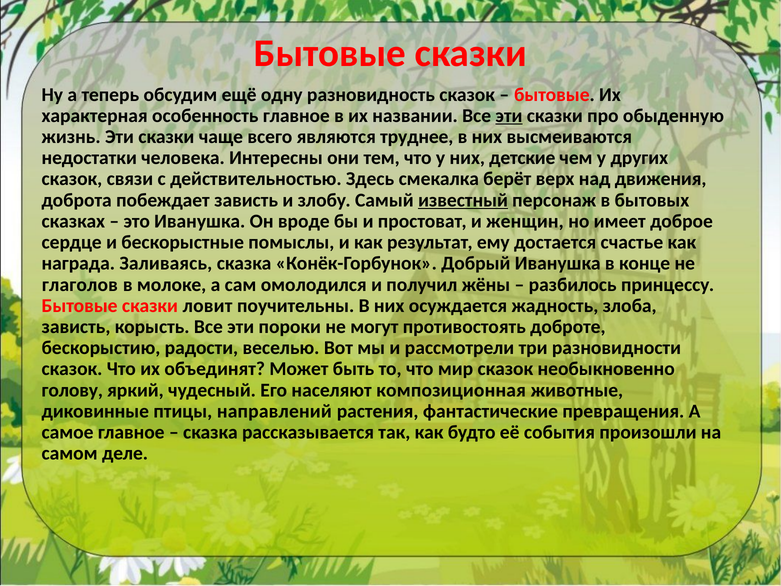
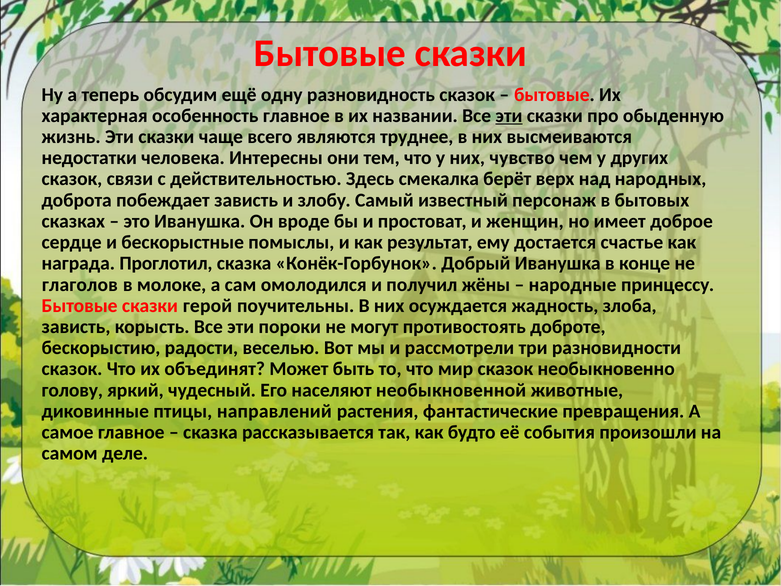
детские: детские -> чувство (522, 158)
движения: движения -> народных (661, 179)
известный underline: present -> none (463, 200)
Заливаясь: Заливаясь -> Проглотил (166, 263)
разбилось: разбилось -> народные (573, 284)
ловит: ловит -> герой (208, 306)
композиционная: композиционная -> необыкновенной (451, 390)
